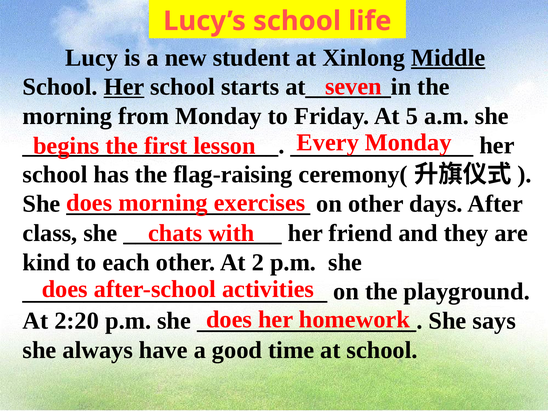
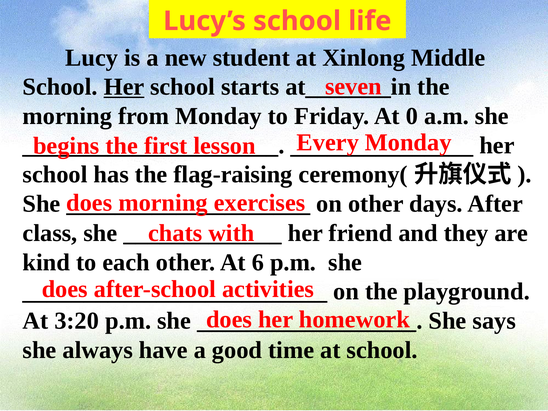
Middle underline: present -> none (448, 58)
5: 5 -> 0 (412, 116)
2: 2 -> 6 (258, 262)
2:20: 2:20 -> 3:20 (77, 321)
